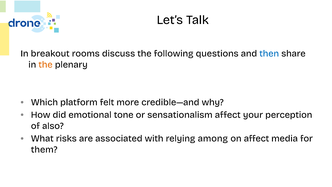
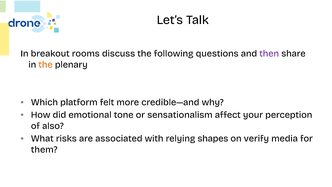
then colour: blue -> purple (269, 53)
among: among -> shapes (213, 138)
on affect: affect -> verify (256, 138)
